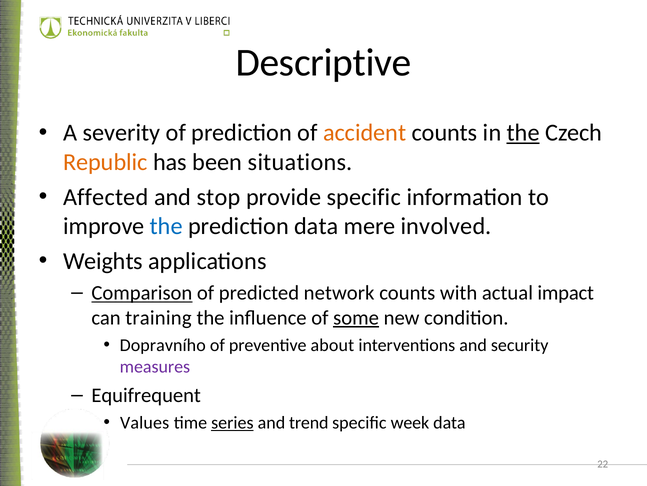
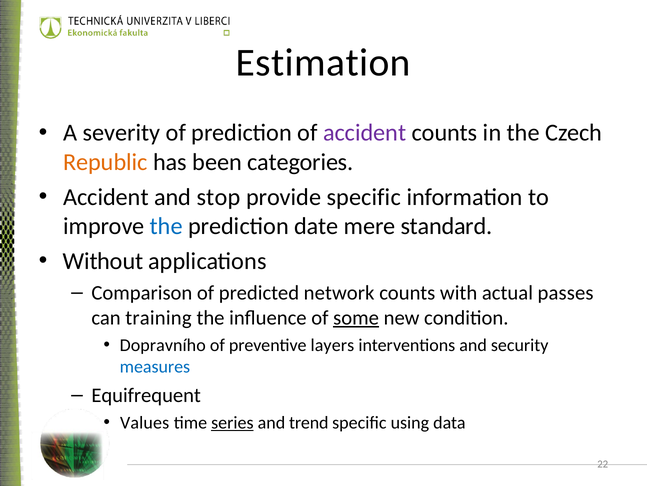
Descriptive: Descriptive -> Estimation (323, 63)
accident colour: orange -> purple (365, 133)
the underline: present -> none (523, 133)
situations: situations -> categories (300, 162)
Affected: Affected -> Accident (106, 197)
prediction data: data -> date (316, 226)
involved: involved -> standard (446, 226)
Weights: Weights -> Without (103, 261)
Comparison underline: present -> none (142, 293)
impact: impact -> passes (566, 293)
about: about -> layers (332, 345)
measures colour: purple -> blue (155, 366)
week: week -> using (410, 422)
